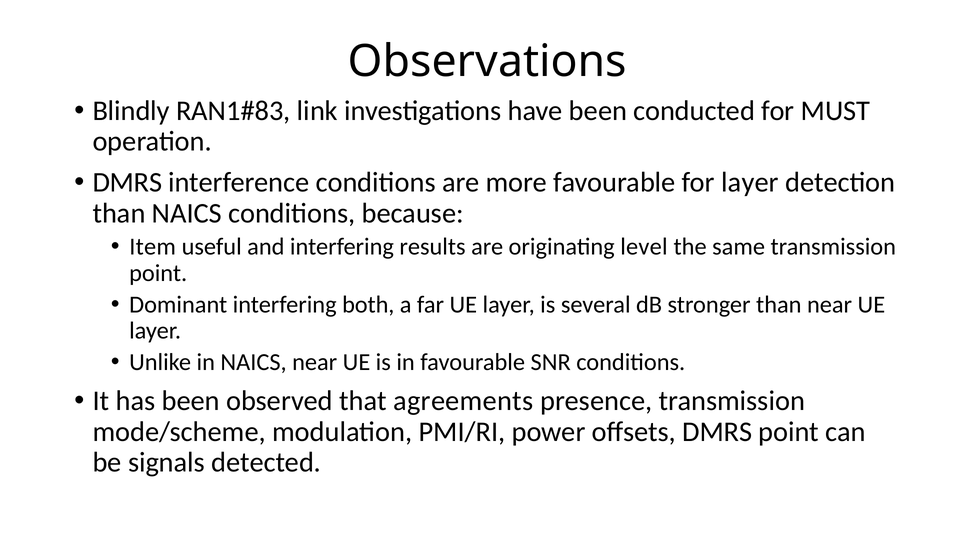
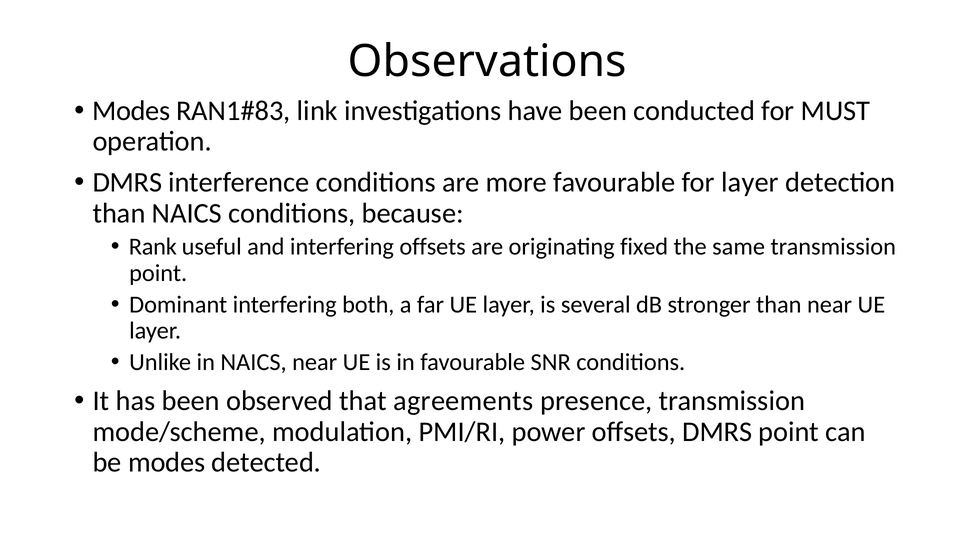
Blindly: Blindly -> Modes (131, 111)
Item: Item -> Rank (153, 247)
interfering results: results -> offsets (433, 247)
level: level -> fixed (644, 247)
be signals: signals -> modes (167, 462)
